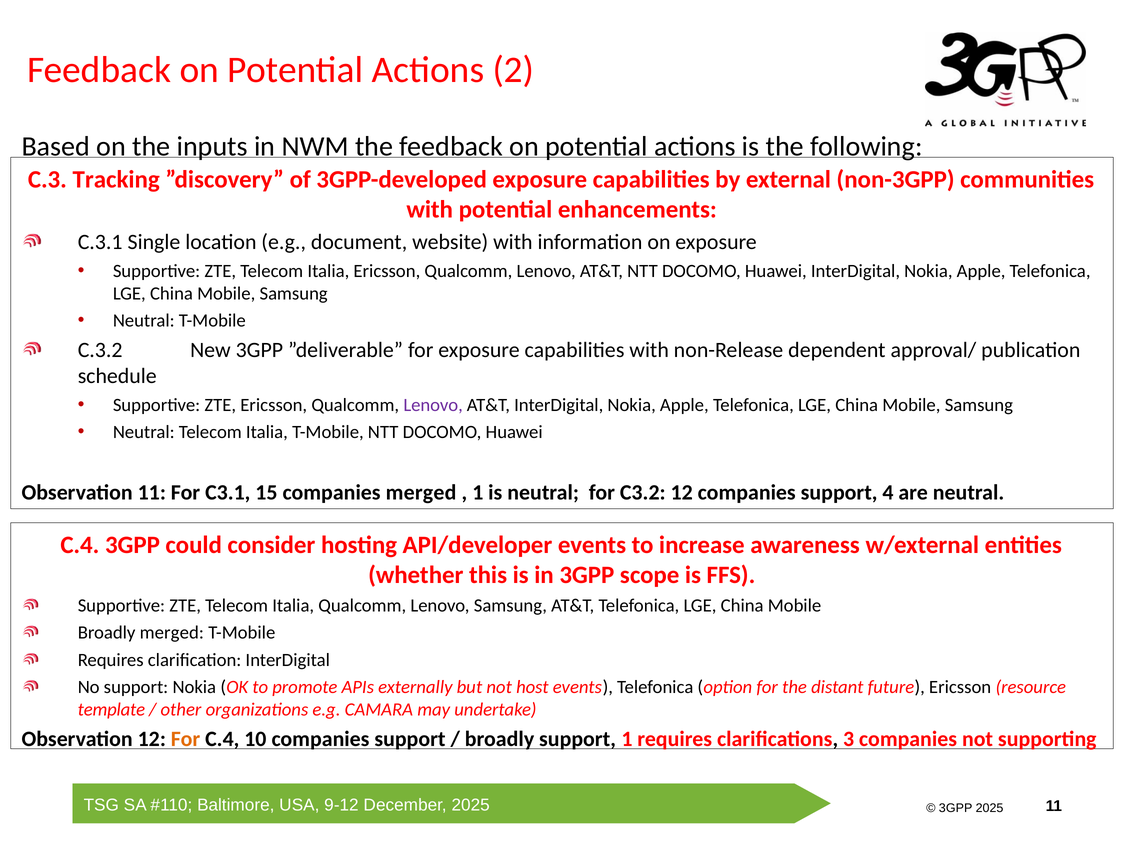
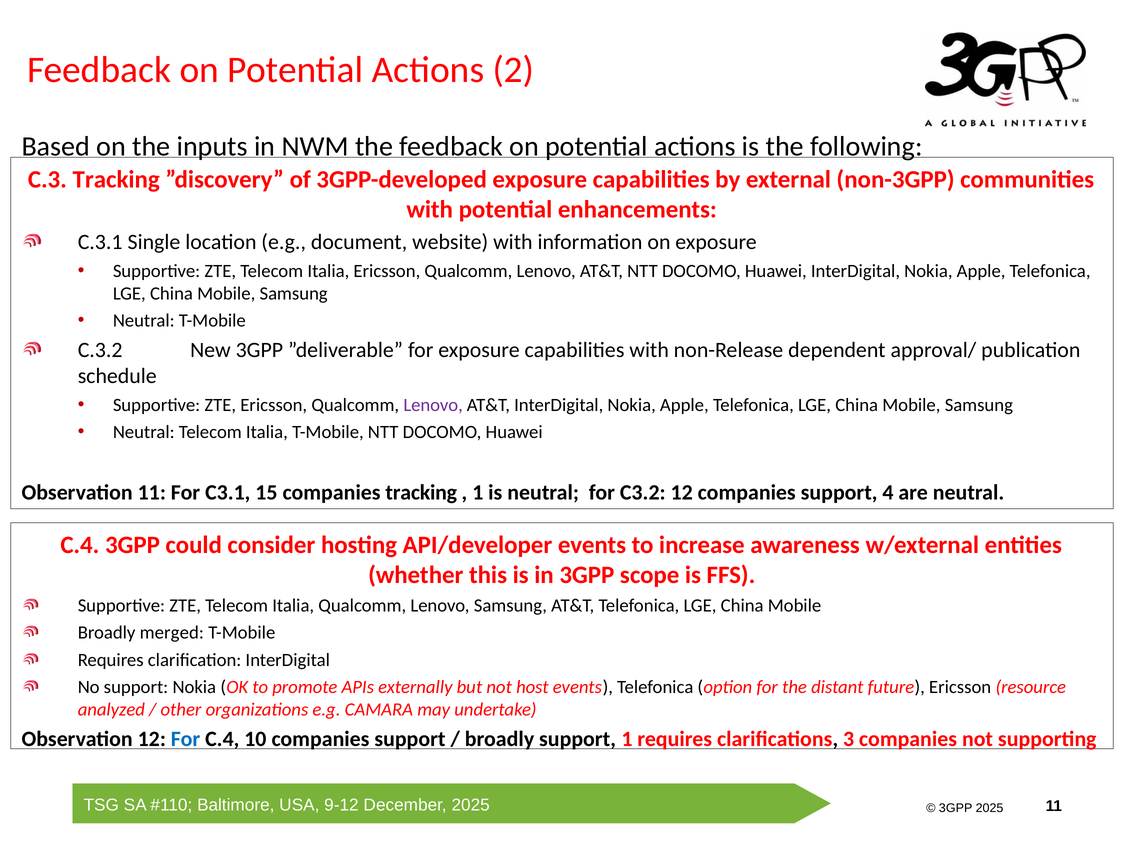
companies merged: merged -> tracking (421, 492)
template: template -> analyzed (111, 710)
For colour: orange -> blue (185, 739)
